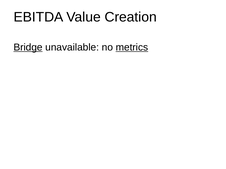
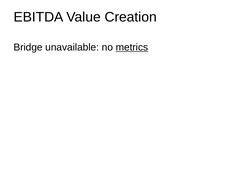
Bridge underline: present -> none (28, 47)
